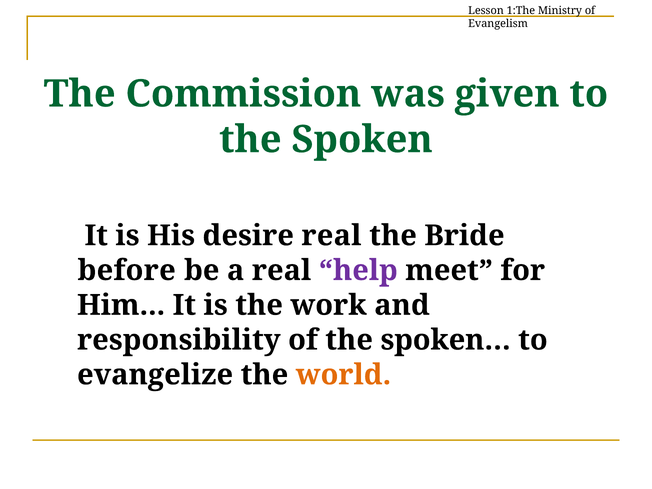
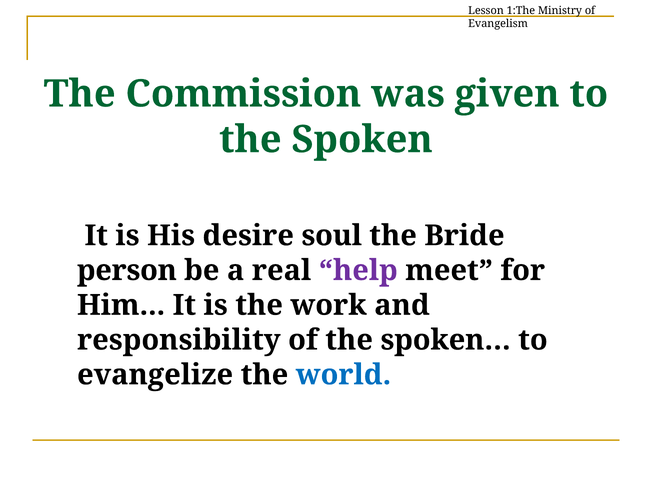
desire real: real -> soul (332, 236)
before: before -> person (127, 270)
world colour: orange -> blue (343, 375)
